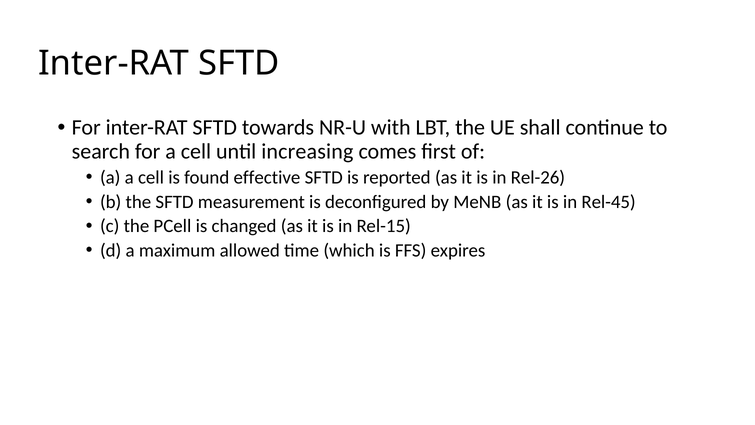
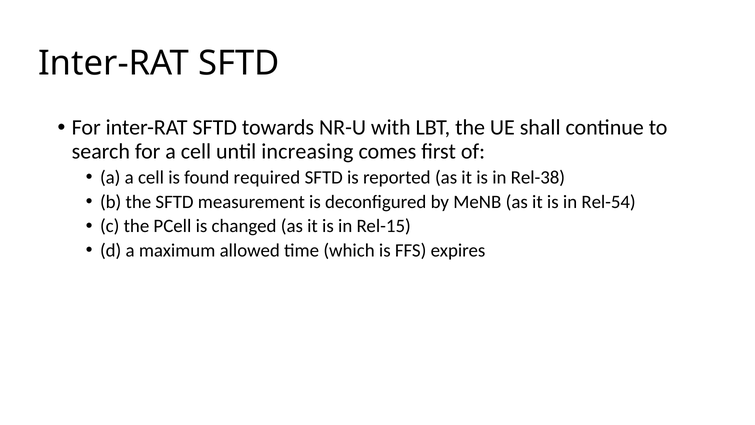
effective: effective -> required (267, 177)
Rel-26: Rel-26 -> Rel-38 (538, 177)
Rel-45: Rel-45 -> Rel-54 (609, 202)
